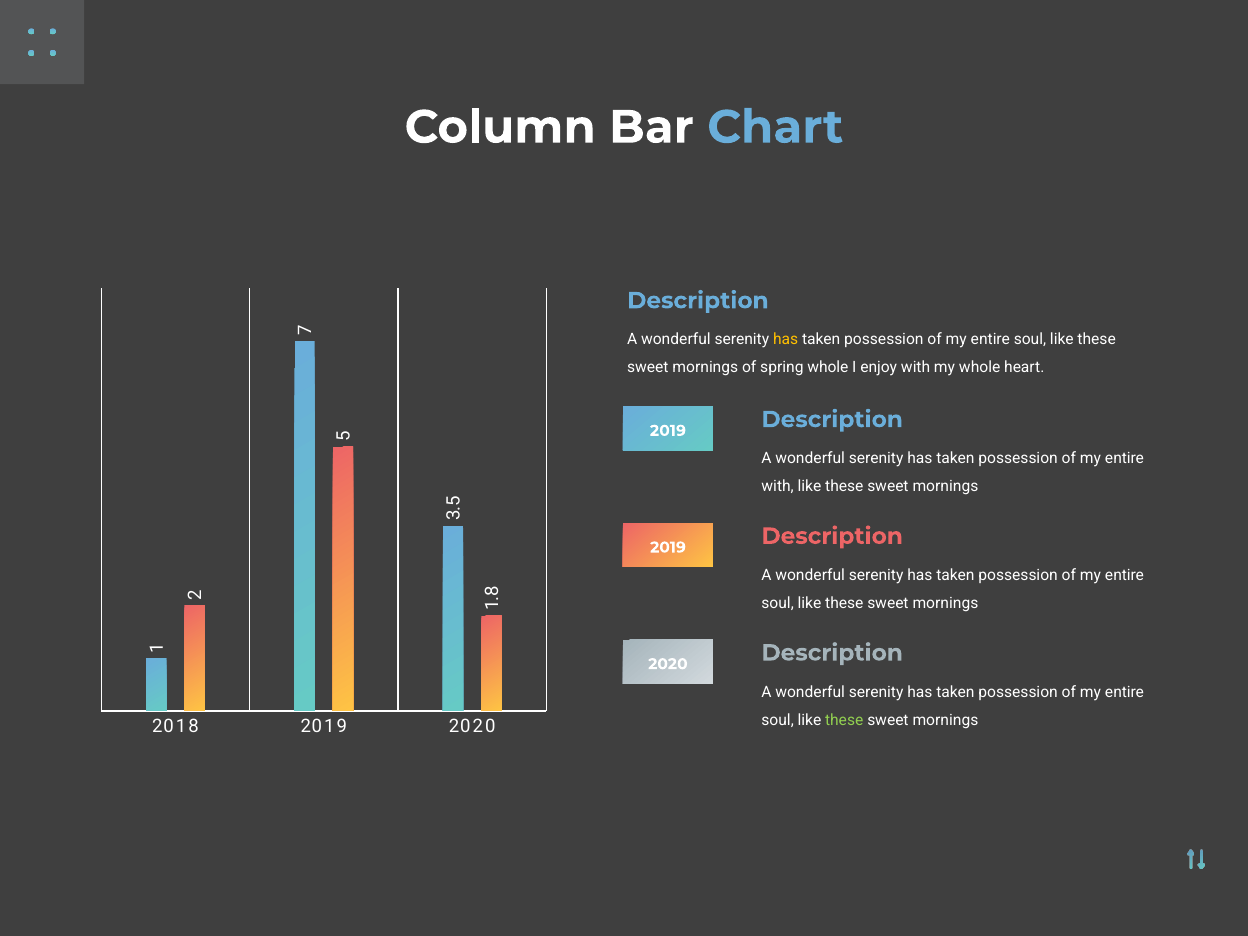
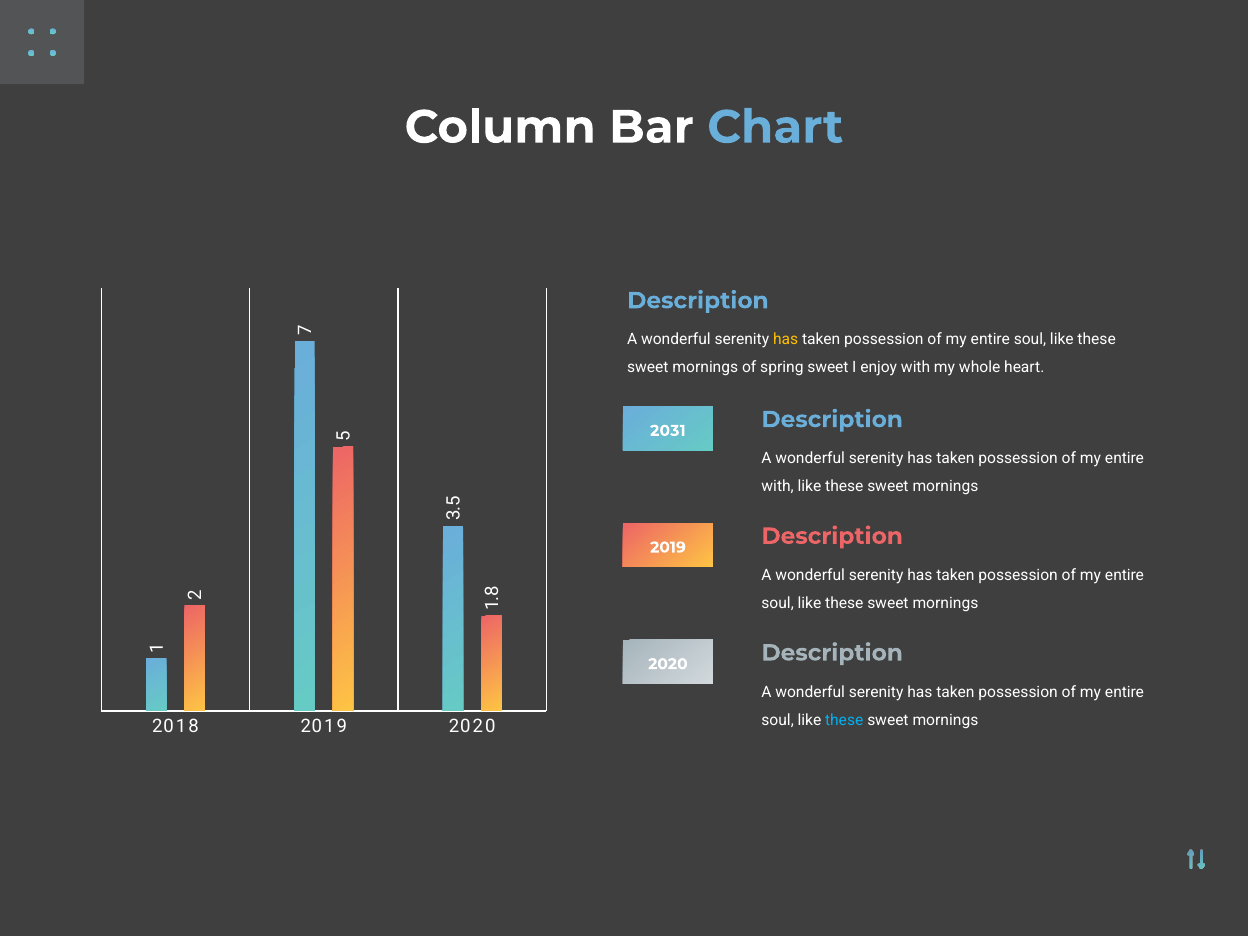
spring whole: whole -> sweet (828, 368)
2019: 2019 -> 2031 (668, 431)
these colour: light green -> light blue (844, 720)
